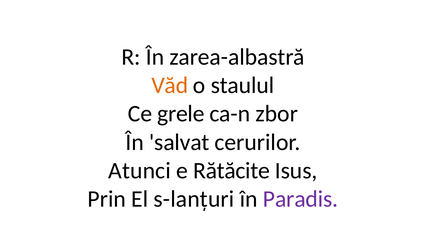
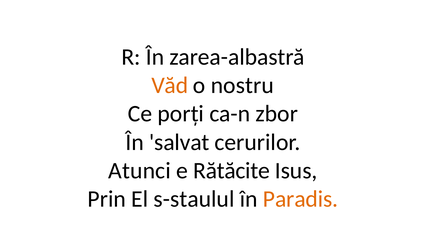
staulul: staulul -> nostru (242, 85)
grele: grele -> porți (181, 114)
s-lanțuri: s-lanțuri -> s-staulul (194, 199)
Paradis colour: purple -> orange (301, 199)
